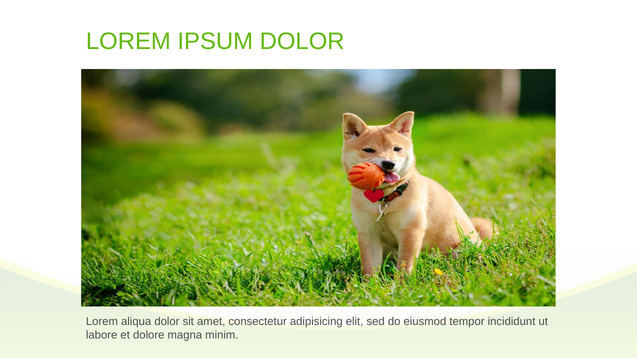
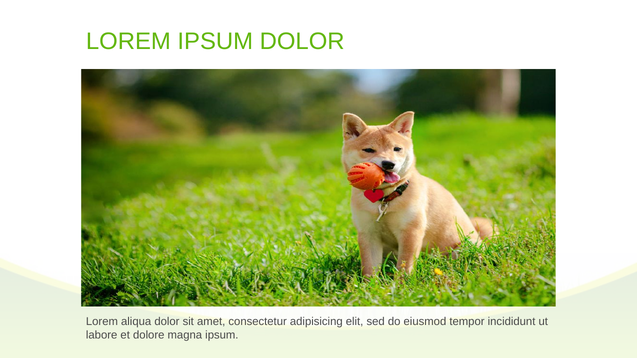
magna minim: minim -> ipsum (222, 335)
